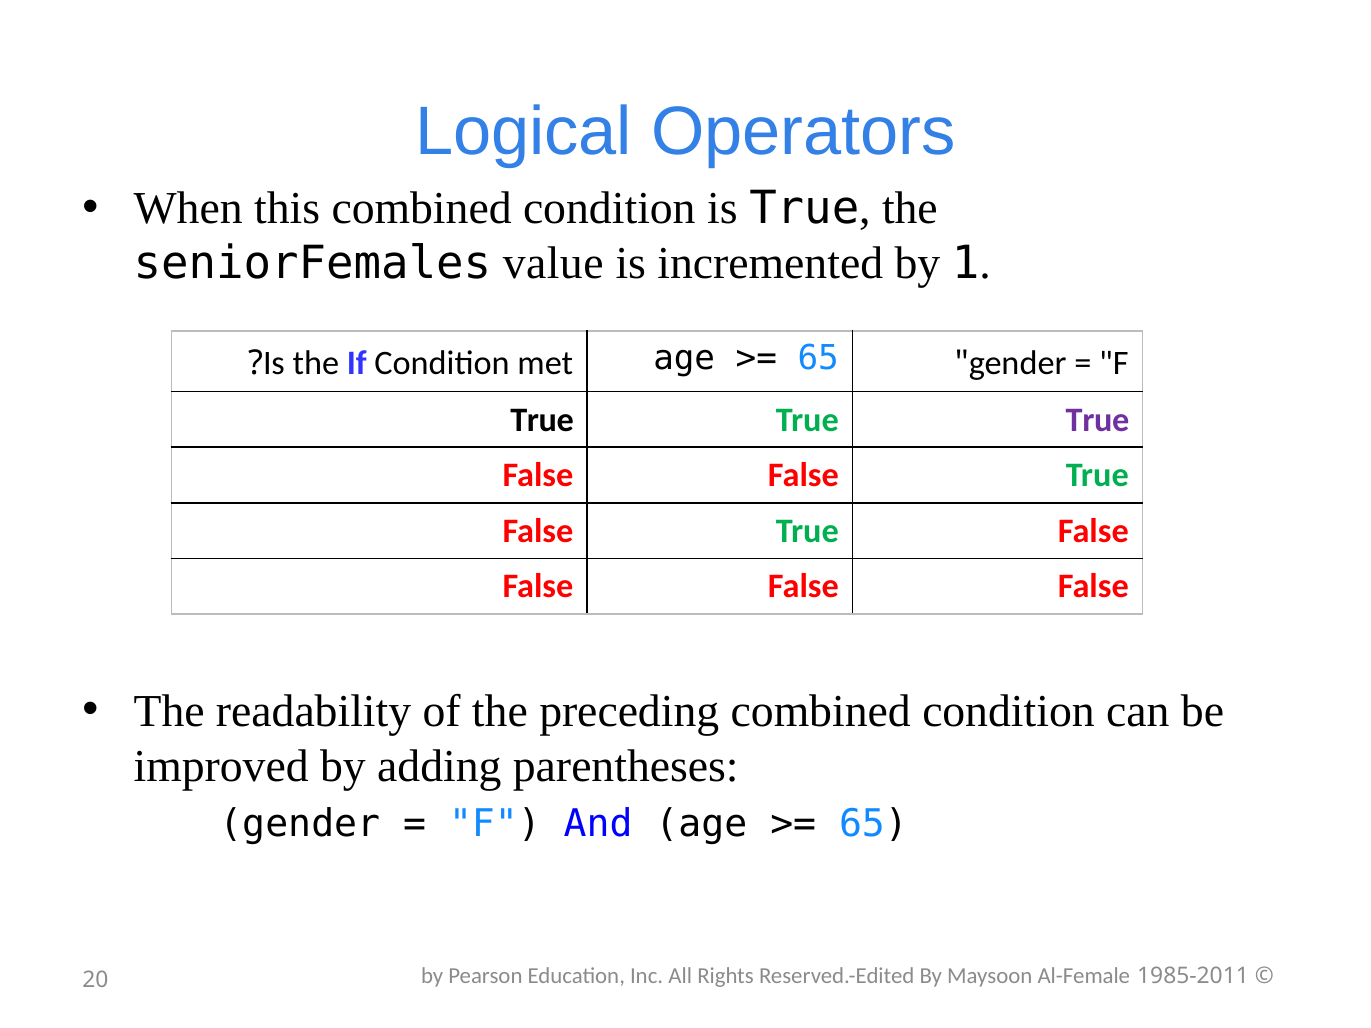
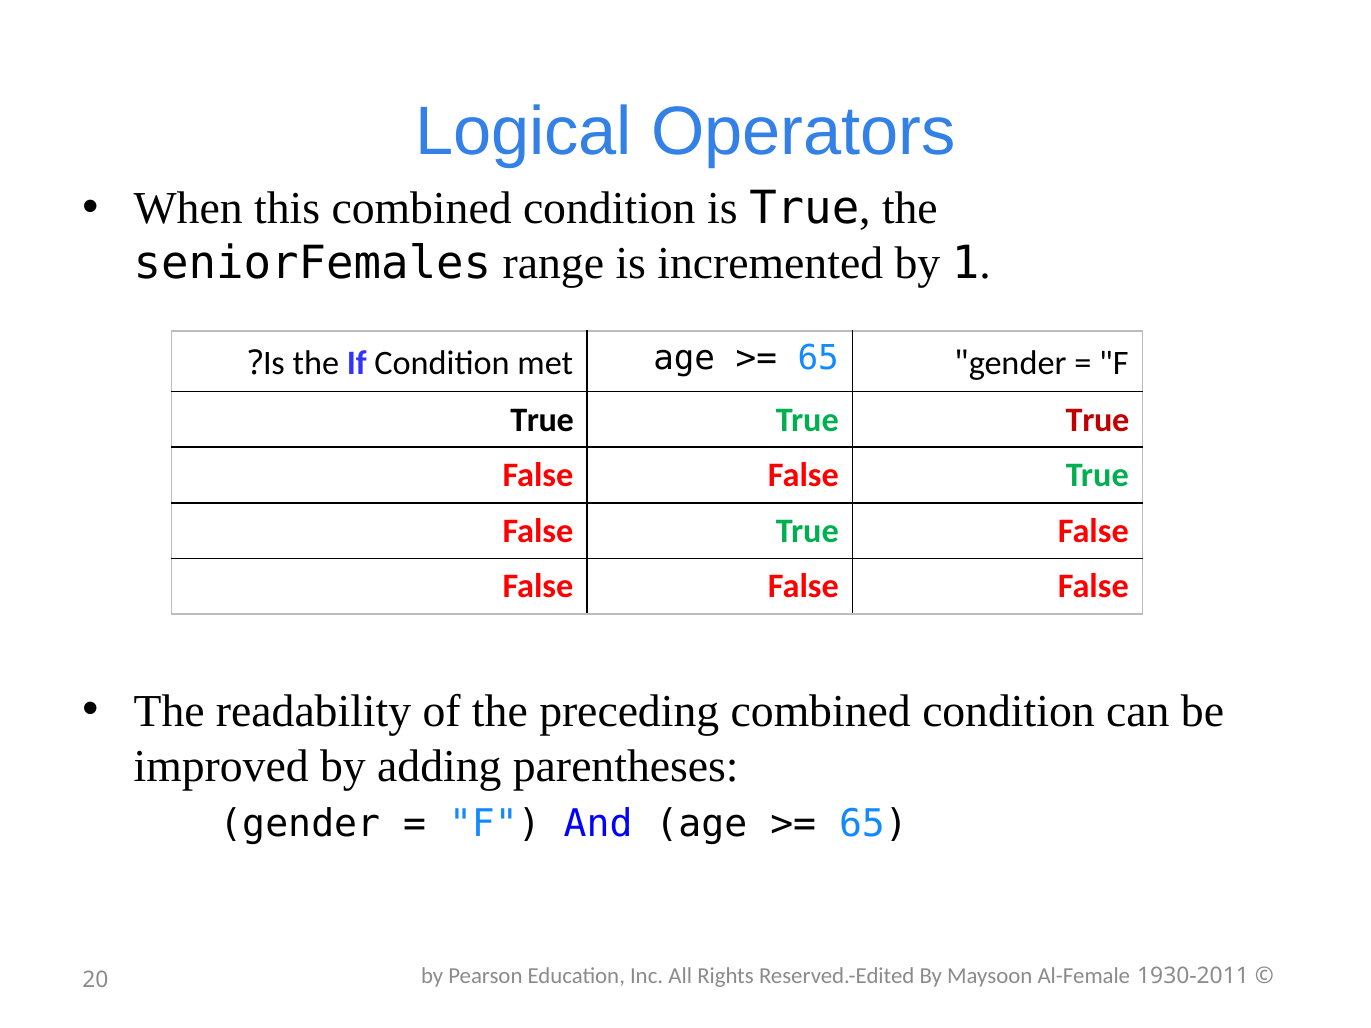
value: value -> range (553, 264)
True colour: purple -> red (1098, 420)
1985-2011: 1985-2011 -> 1930-2011 (1193, 976)
